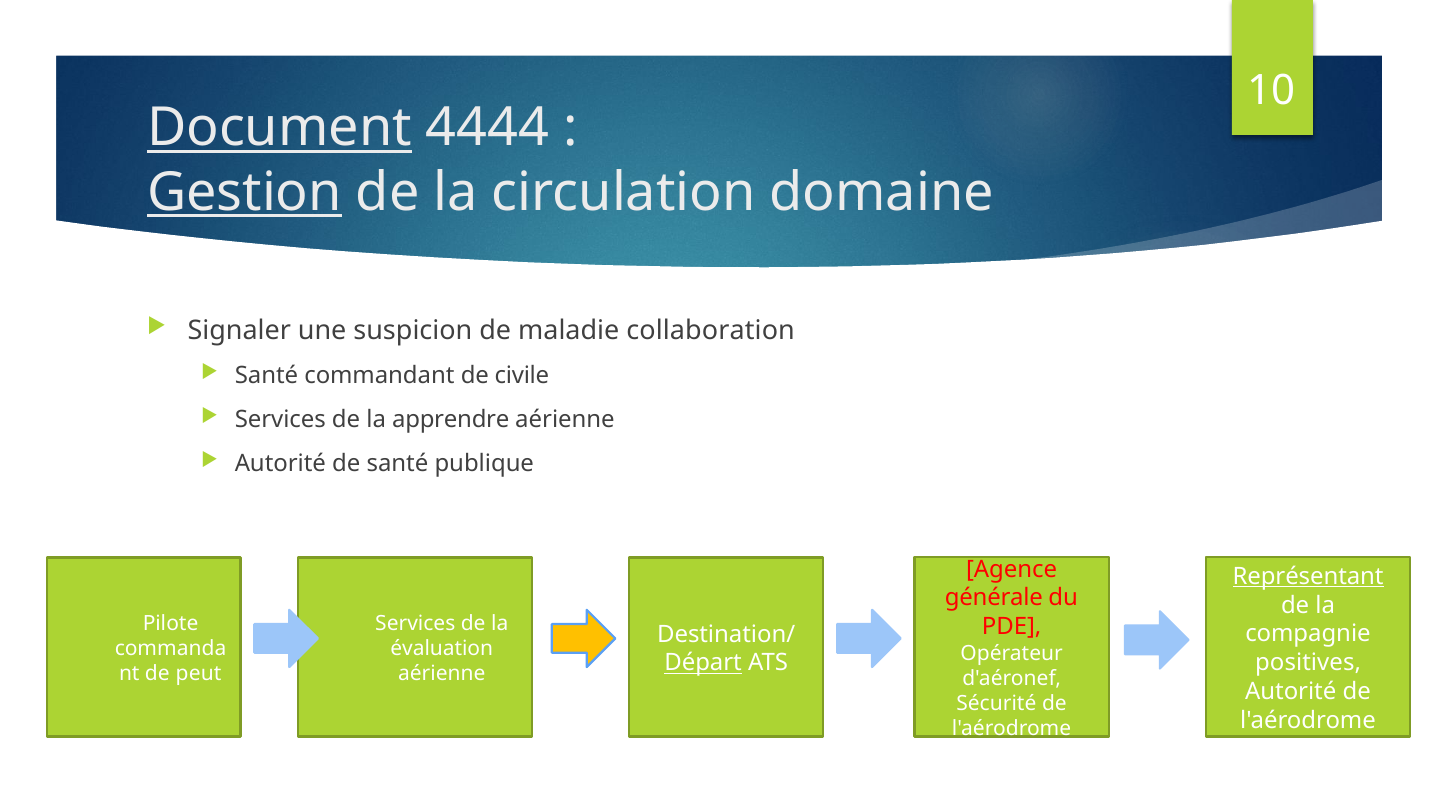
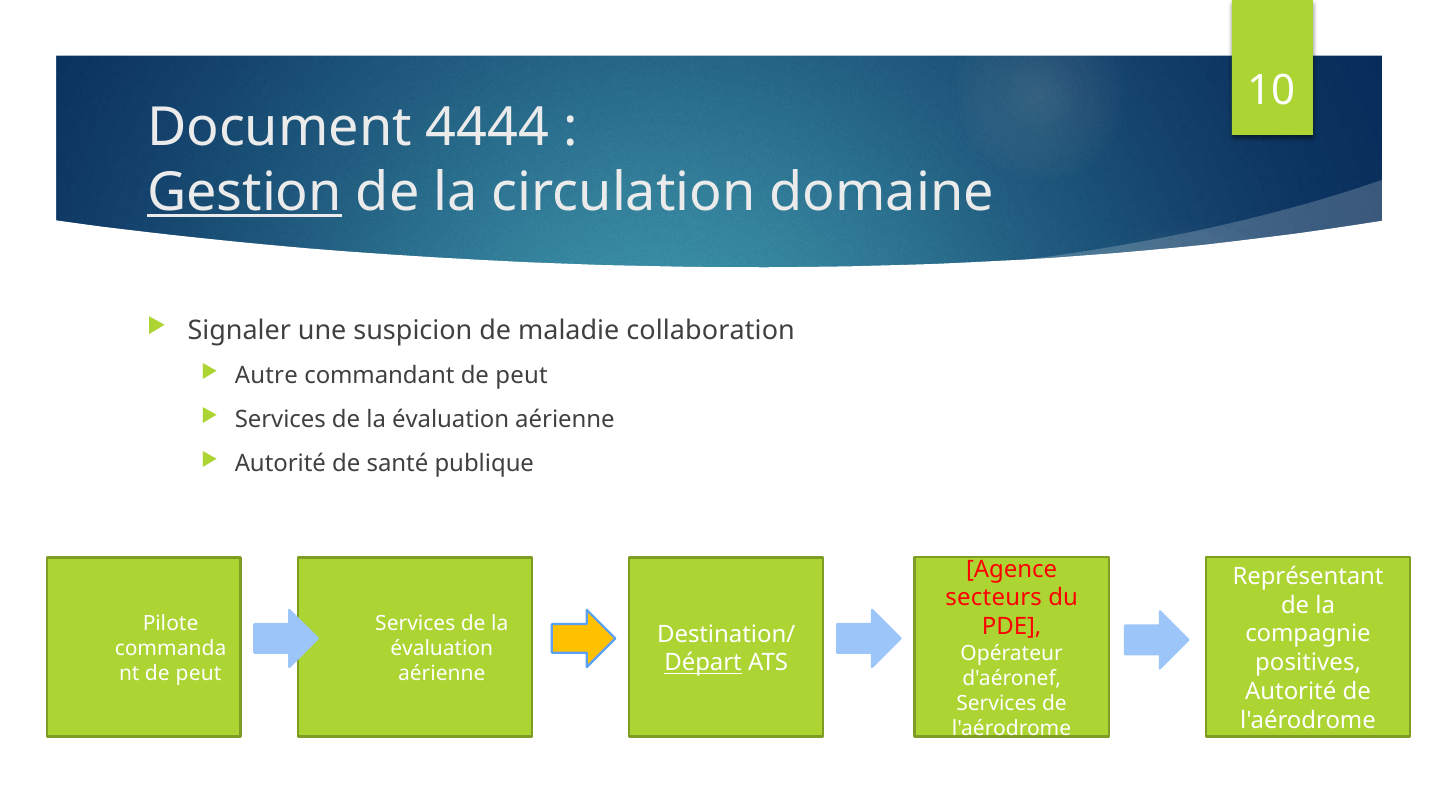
Document underline: present -> none (280, 128)
Santé: Santé -> Autre (266, 376)
commandant de civile: civile -> peut (522, 376)
apprendre: apprendre -> évaluation (451, 420)
Représentant underline: present -> none (1308, 577)
générale: générale -> secteurs (994, 598)
Sécurité: Sécurité -> Services (996, 704)
